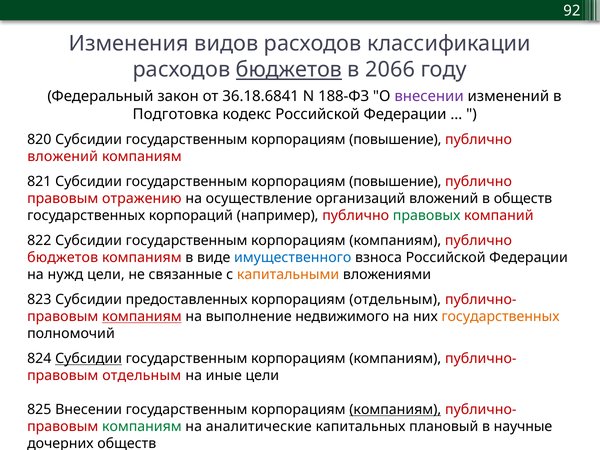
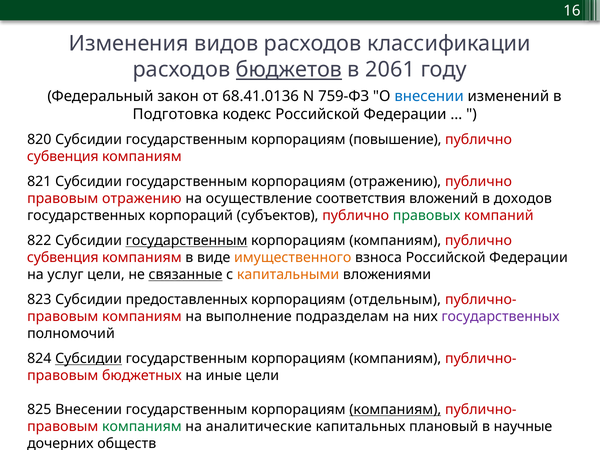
92: 92 -> 16 (572, 11)
2066: 2066 -> 2061 (390, 70)
36.18.6841: 36.18.6841 -> 68.41.0136 (261, 96)
188-ФЗ: 188-ФЗ -> 759-ФЗ (344, 96)
внесении colour: purple -> blue (429, 96)
вложений: вложений -> субвенция (63, 157)
повышение: повышение -> отражению (395, 182)
организаций: организаций -> соответствия (361, 199)
в обществ: обществ -> доходов (523, 199)
например: например -> субъектов (278, 216)
государственным underline: none -> present (187, 241)
бюджетов: бюджетов -> субвенция (63, 258)
имущественного colour: blue -> orange (293, 258)
нужд: нужд -> услуг (65, 275)
связанные underline: none -> present (186, 275)
компаниям underline: present -> none (142, 317)
недвижимого: недвижимого -> подразделам (342, 317)
государственных colour: orange -> purple (501, 317)
правовым отдельным: отдельным -> бюджетных (142, 376)
